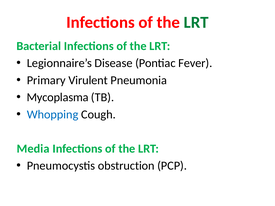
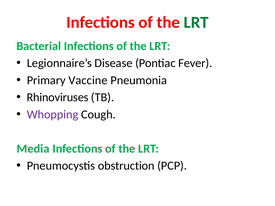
Virulent: Virulent -> Vaccine (88, 80)
Mycoplasma: Mycoplasma -> Rhinoviruses (58, 97)
Whopping colour: blue -> purple (53, 115)
